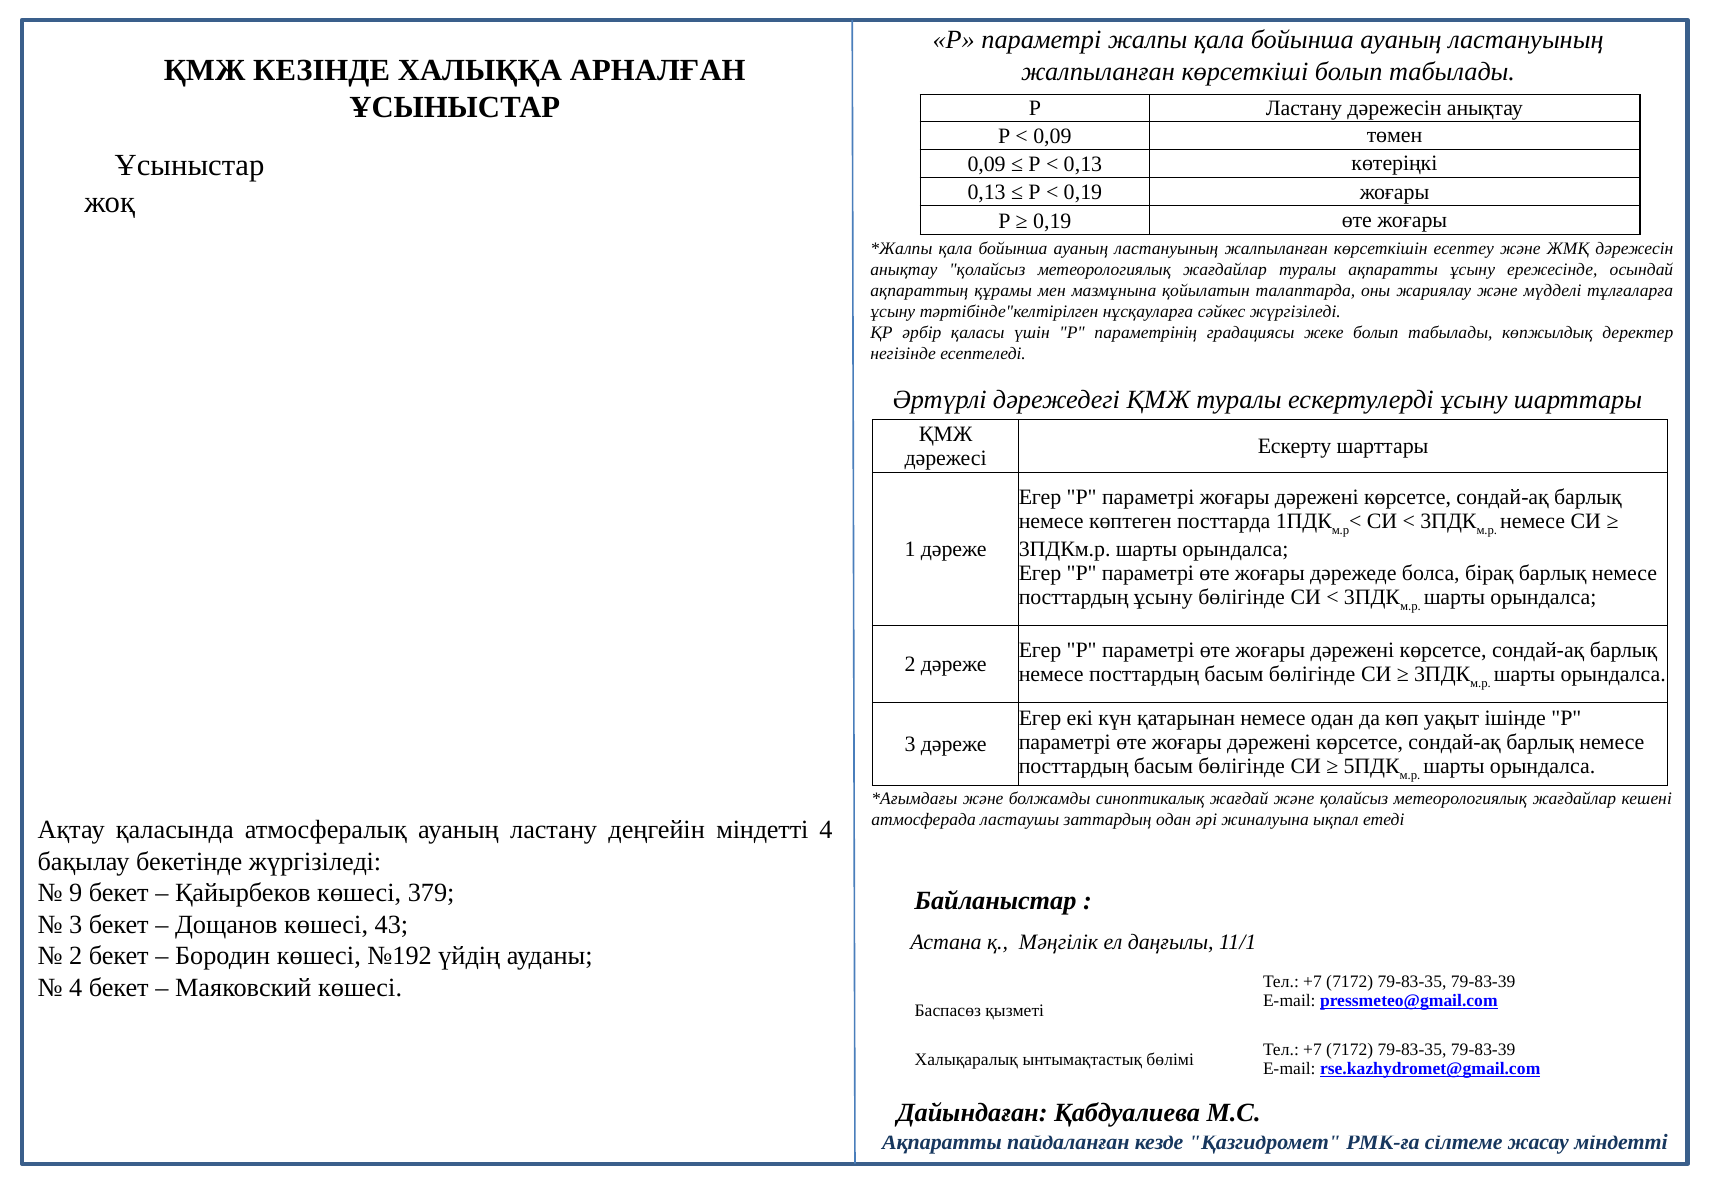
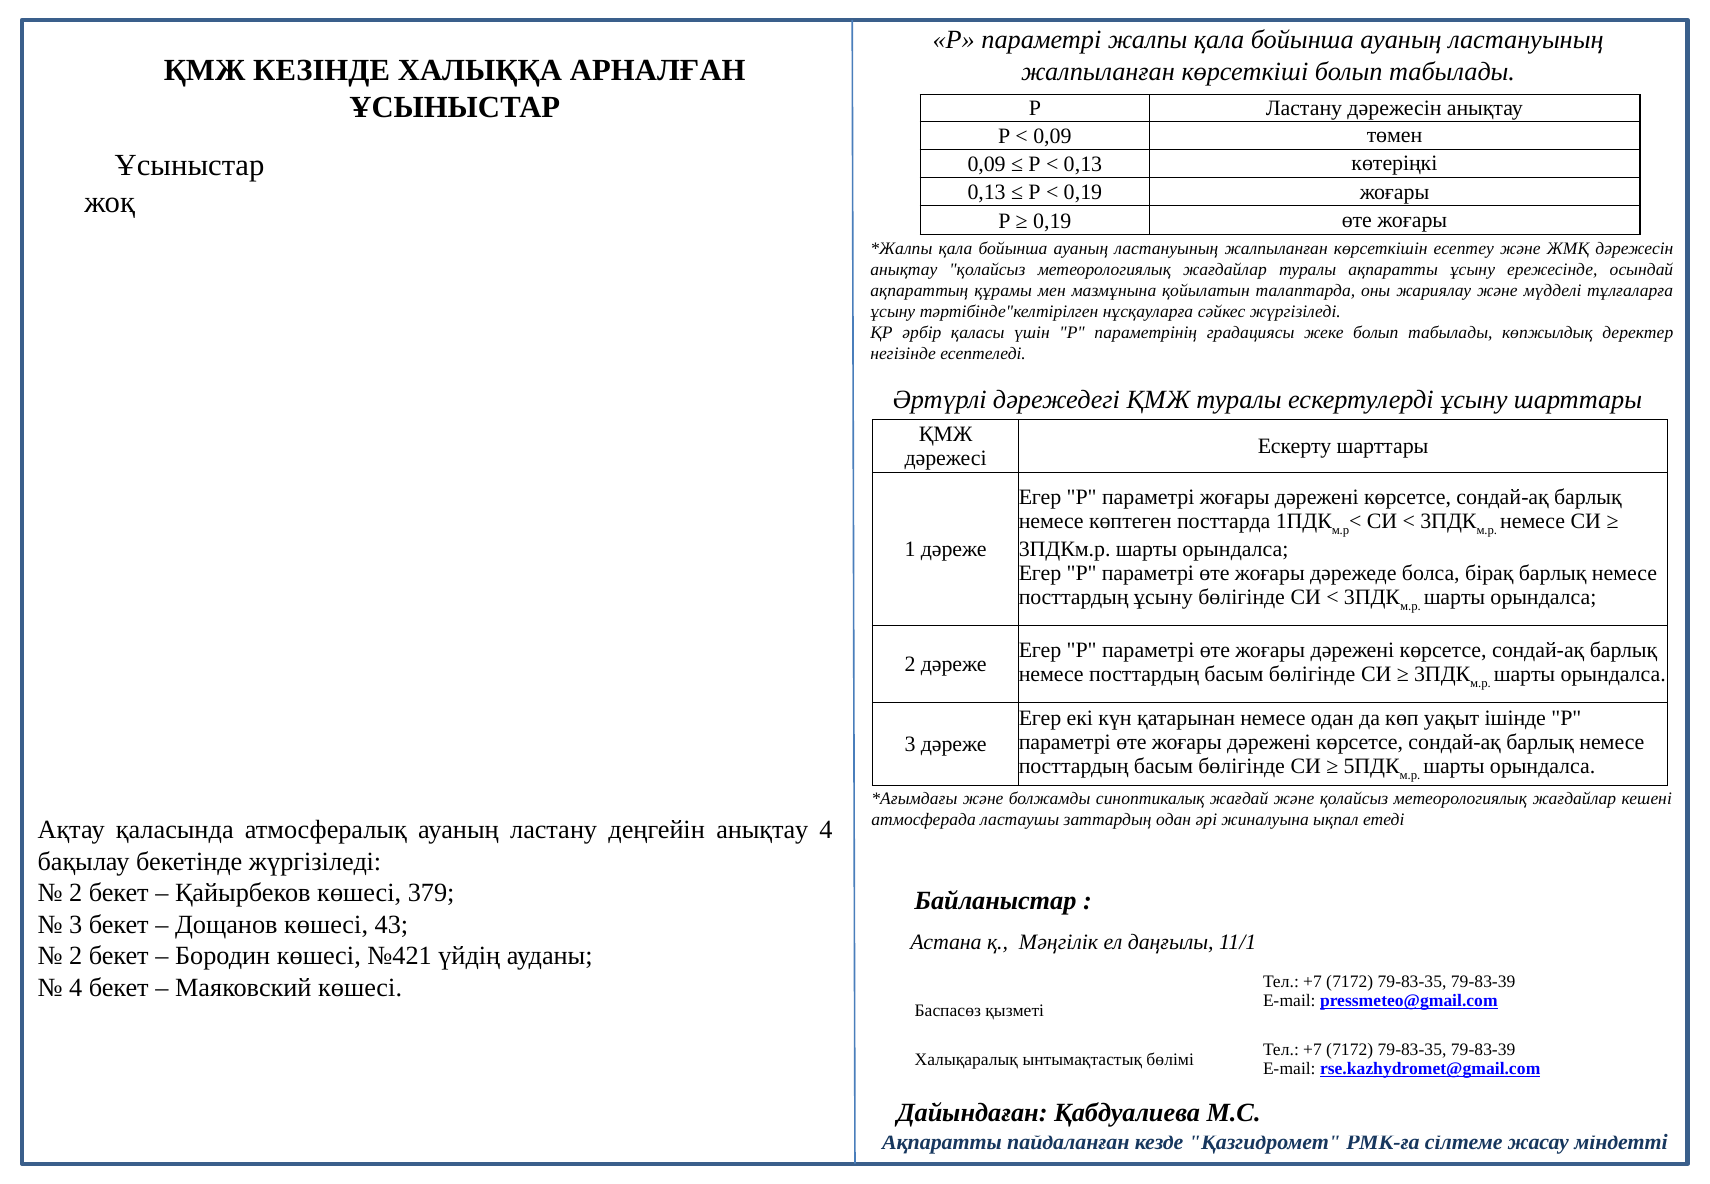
деңгейін міндетті: міндетті -> анықтау (762, 830)
9: 9 -> 2 (76, 893)
№192: №192 -> №421 (400, 956)
